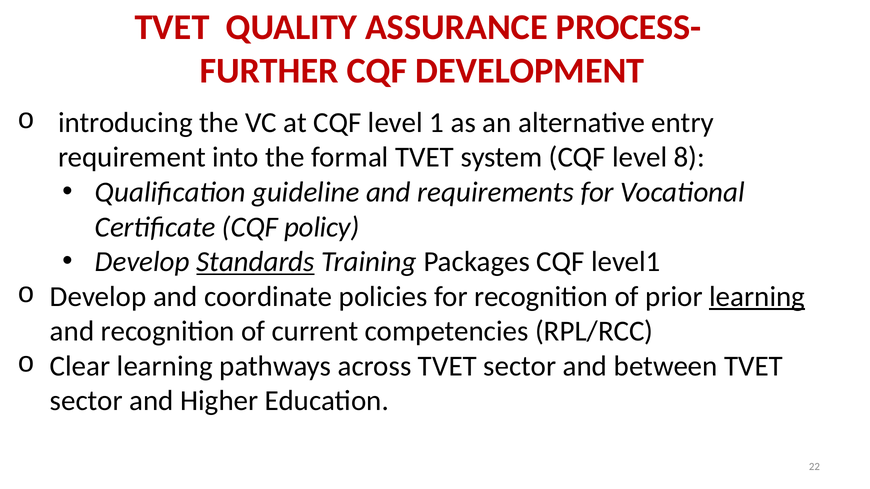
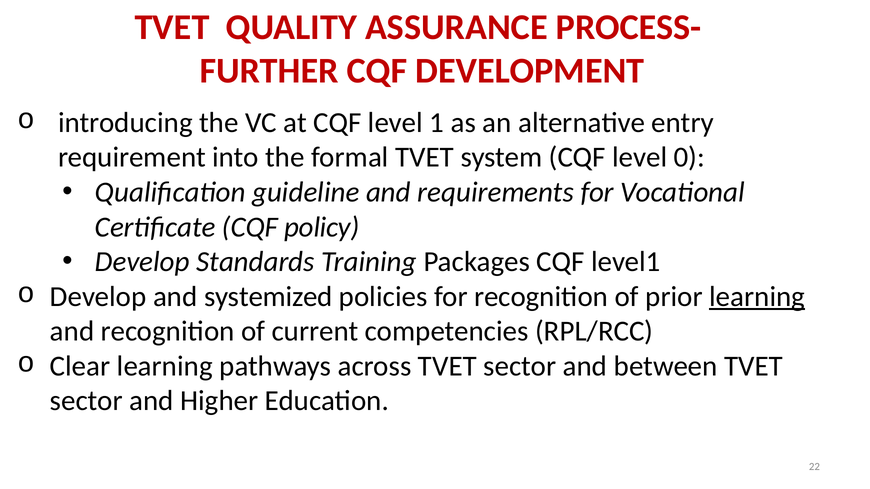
8: 8 -> 0 (689, 158)
Standards underline: present -> none (255, 262)
coordinate: coordinate -> systemized (268, 297)
